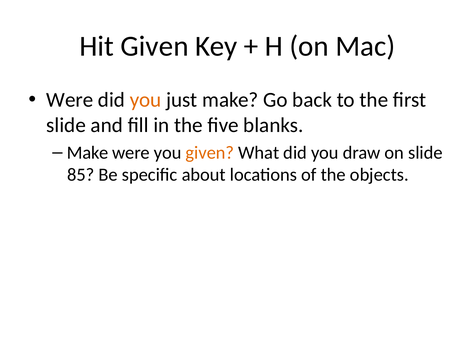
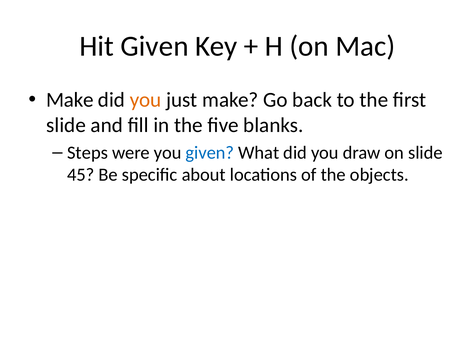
Were: Were -> Make (70, 100)
Make: Make -> Steps (88, 152)
given colour: orange -> blue (210, 152)
85: 85 -> 45 (81, 174)
